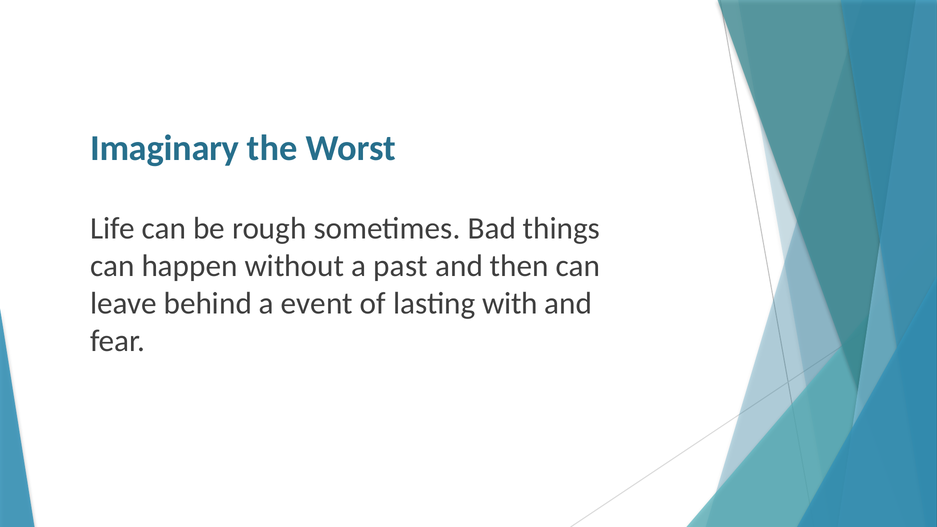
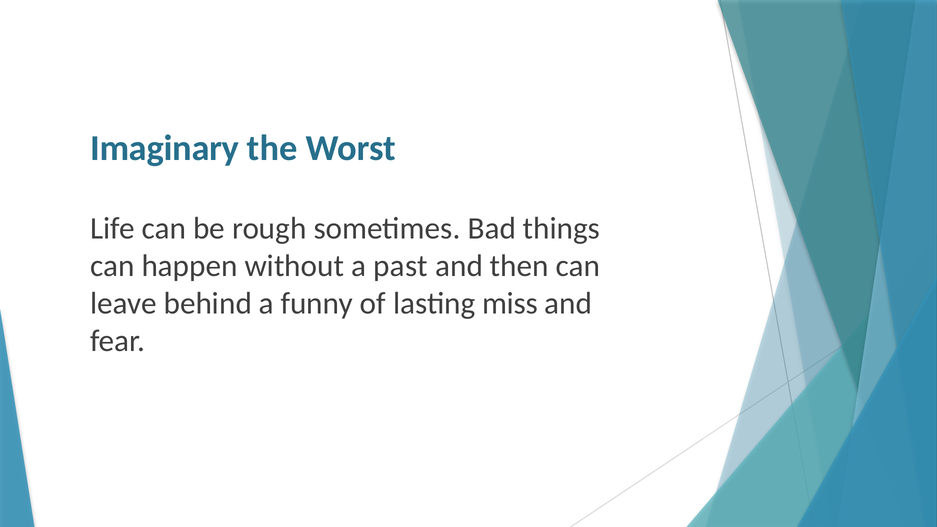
event: event -> funny (317, 304)
with: with -> miss (510, 304)
